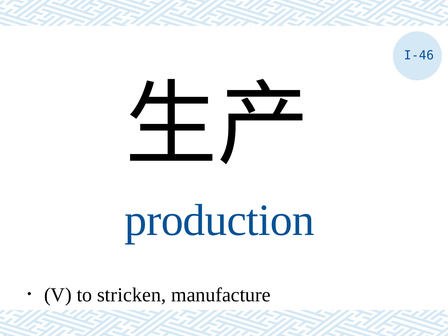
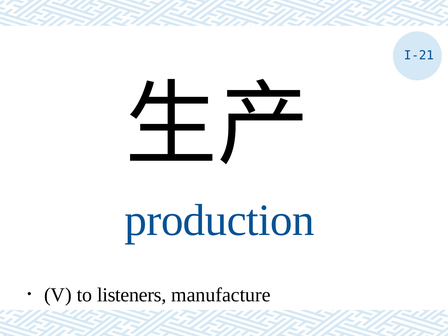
I-46: I-46 -> I-21 (419, 55)
stricken: stricken -> listeners (132, 295)
